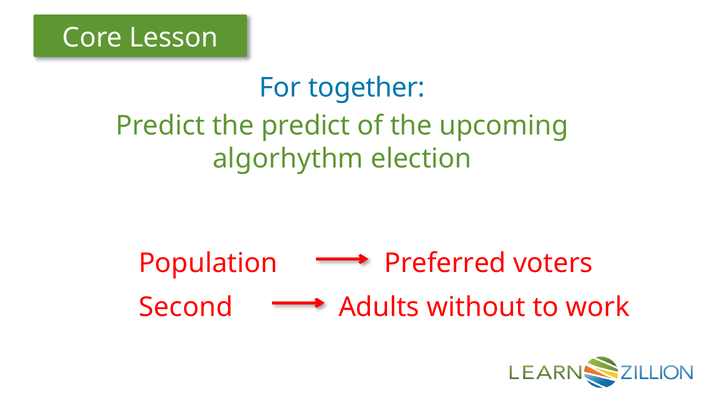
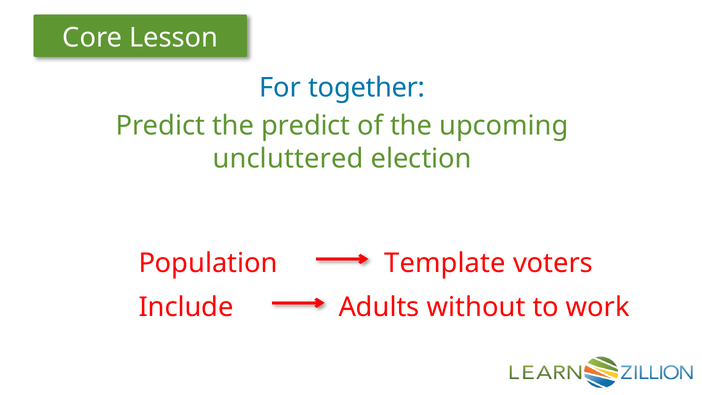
algorhythm: algorhythm -> uncluttered (288, 159)
Preferred: Preferred -> Template (445, 263)
Second: Second -> Include (186, 307)
